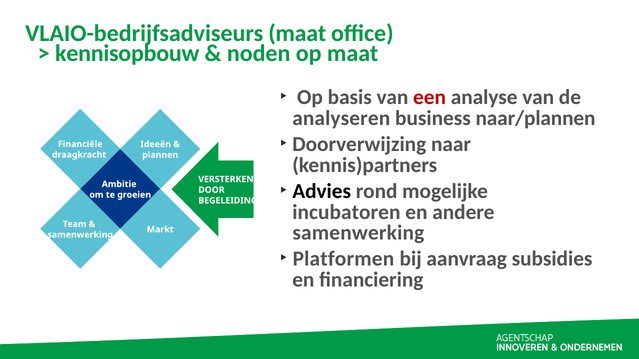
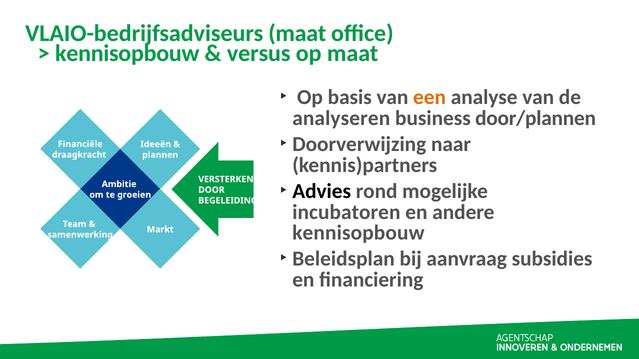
noden: noden -> versus (259, 54)
een colour: red -> orange (430, 98)
naar/plannen: naar/plannen -> door/plannen (536, 118)
samenwerking: samenwerking -> kennisopbouw (358, 233)
Platformen: Platformen -> Beleidsplan (344, 259)
